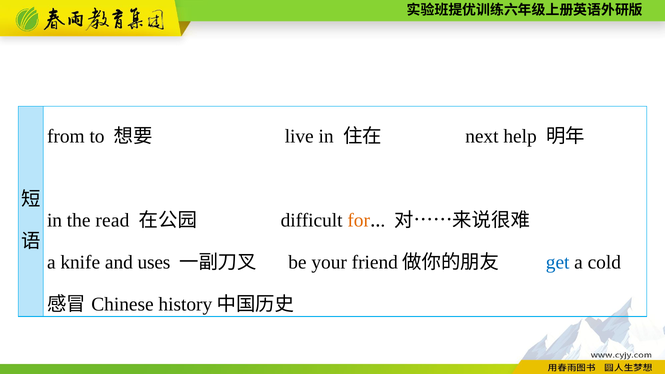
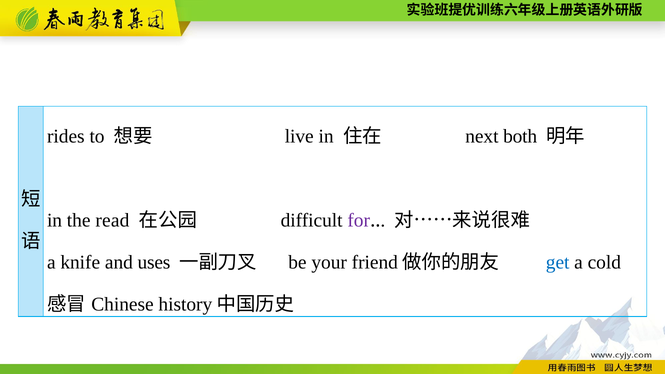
from: from -> rides (66, 136)
help: help -> both (520, 136)
for colour: orange -> purple (359, 220)
